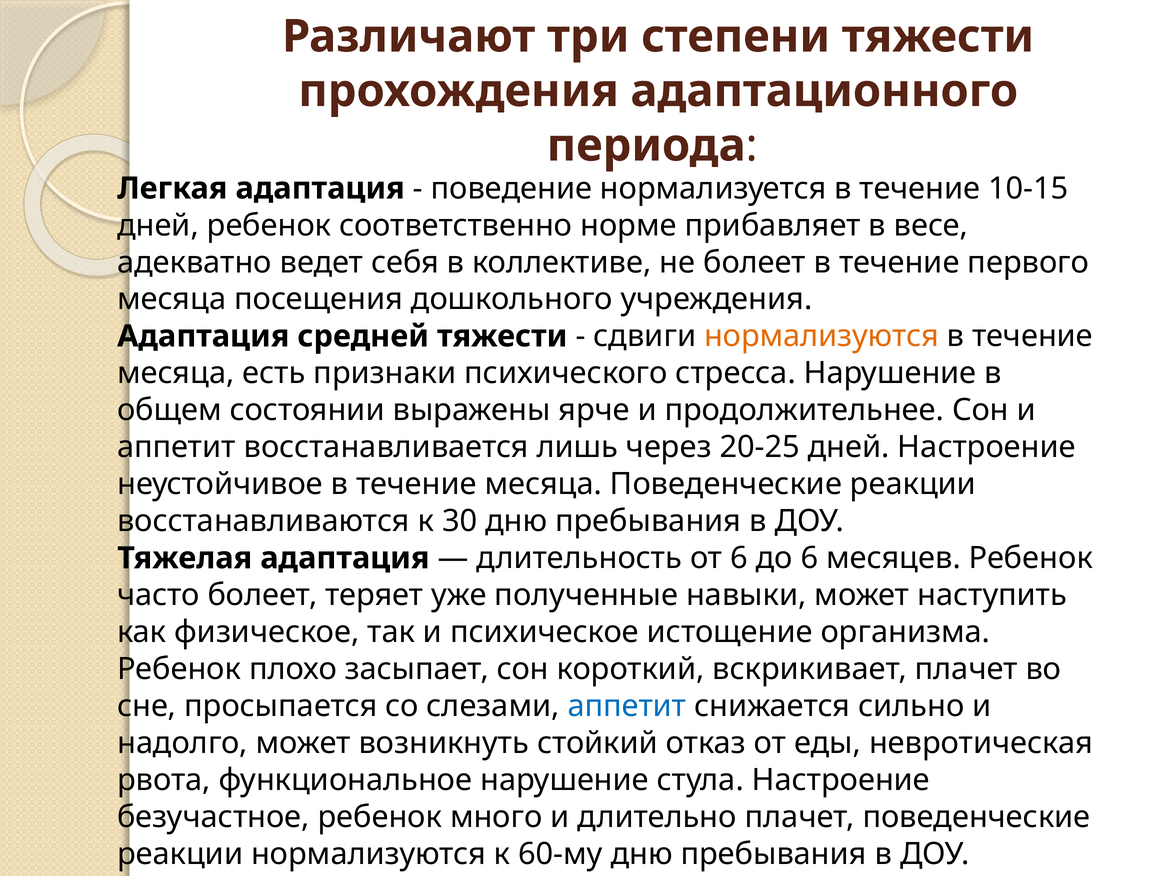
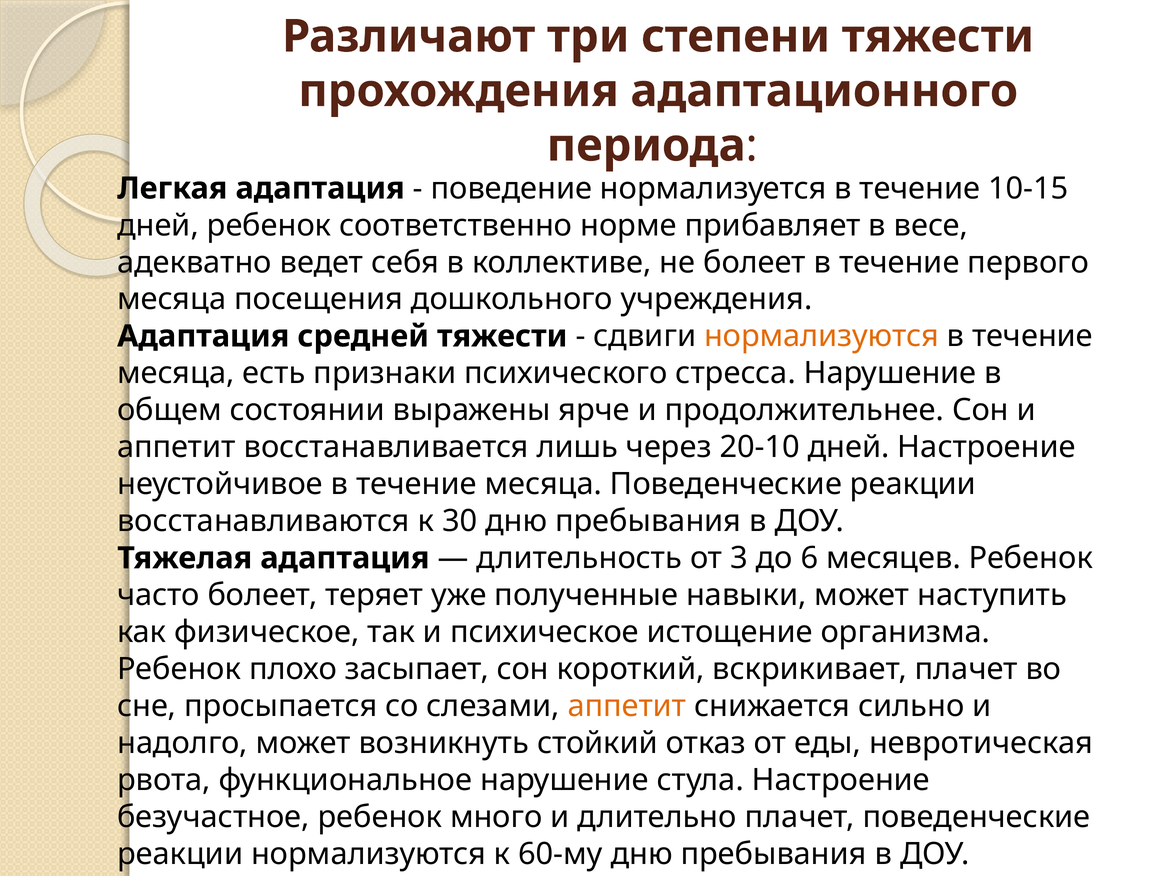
20-25: 20-25 -> 20-10 (760, 447)
от 6: 6 -> 3 (739, 558)
аппетит colour: blue -> orange (627, 706)
